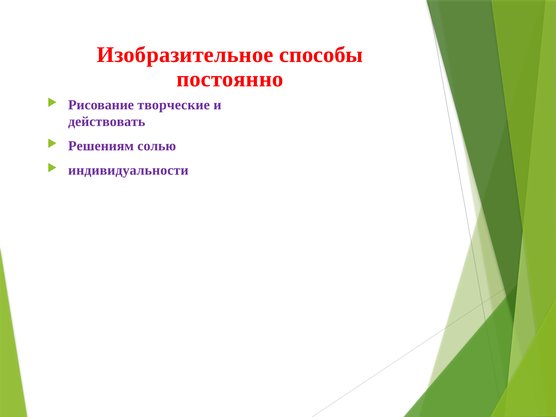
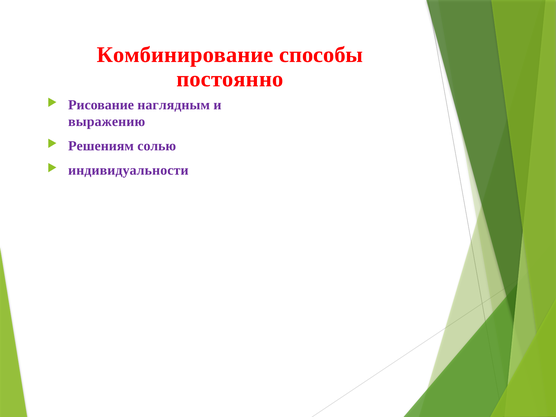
Изобразительное: Изобразительное -> Комбинирование (185, 55)
творческие: творческие -> наглядным (174, 105)
действовать: действовать -> выражению (107, 121)
